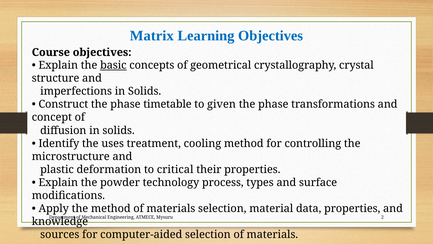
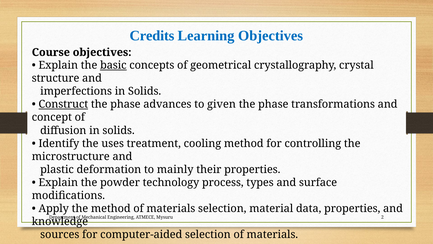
Matrix: Matrix -> Credits (152, 35)
Construct underline: none -> present (63, 104)
timetable: timetable -> advances (167, 104)
critical: critical -> mainly (175, 169)
